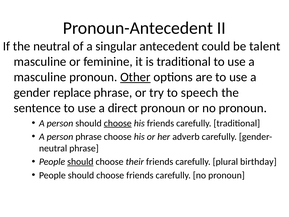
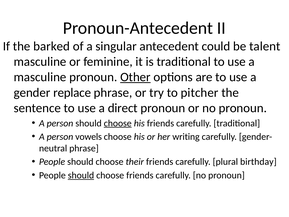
the neutral: neutral -> barked (52, 46)
speech: speech -> pitcher (200, 92)
person phrase: phrase -> vowels (89, 137)
adverb: adverb -> writing (186, 137)
should underline: present -> none (80, 162)
should underline: none -> present (81, 175)
